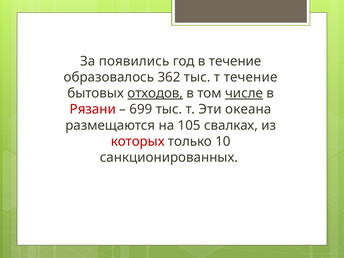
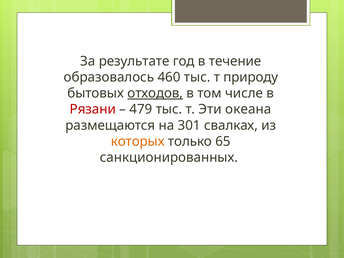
появились: появились -> результате (134, 61)
362: 362 -> 460 (169, 77)
т течение: течение -> природу (251, 77)
числе underline: present -> none (244, 93)
699: 699 -> 479 (141, 109)
105: 105 -> 301 (189, 125)
которых colour: red -> orange (138, 141)
10: 10 -> 65 (223, 141)
